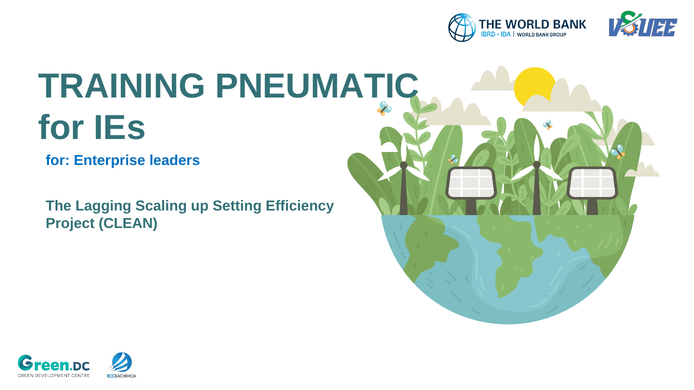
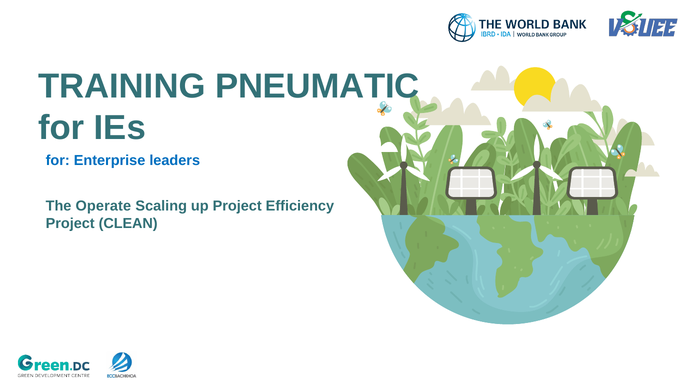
Lagging: Lagging -> Operate (103, 206)
up Setting: Setting -> Project (237, 206)
